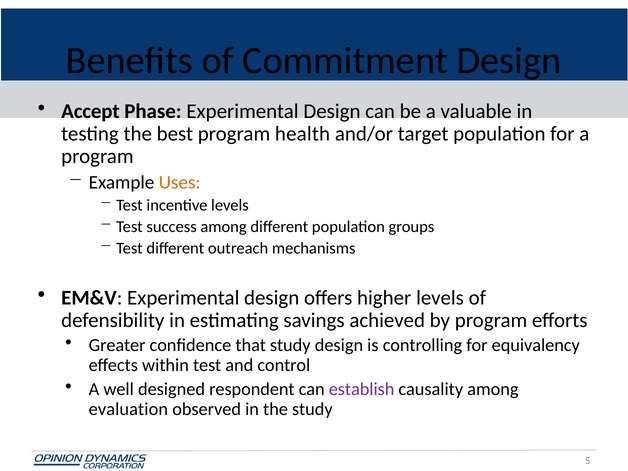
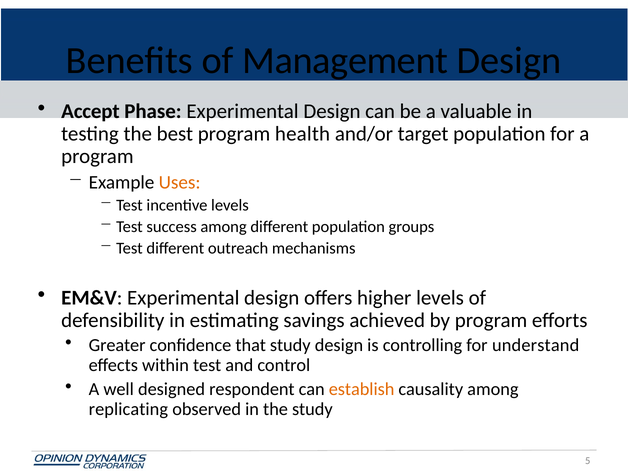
Commitment: Commitment -> Management (345, 61)
equivalency: equivalency -> understand (536, 345)
establish colour: purple -> orange (362, 389)
evaluation: evaluation -> replicating (128, 409)
